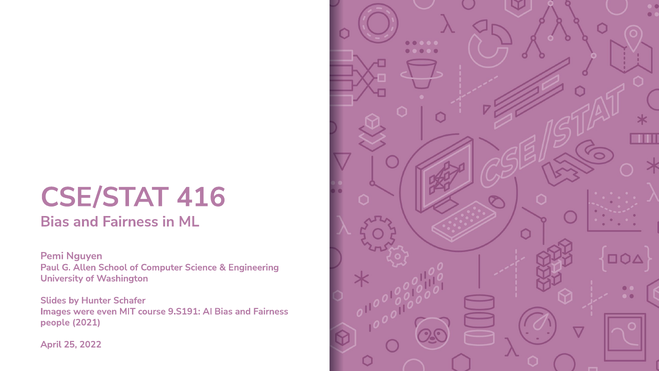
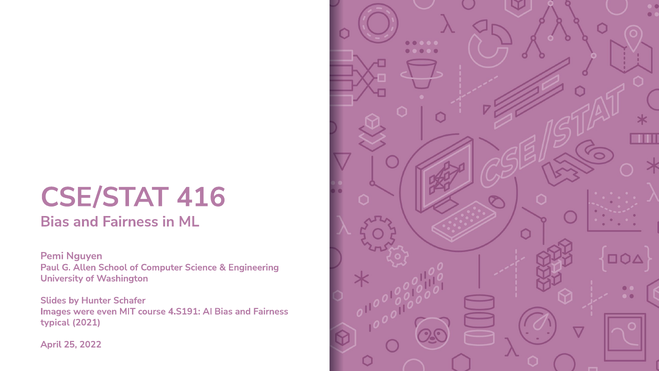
9.S191: 9.S191 -> 4.S191 (184, 311)
people: people -> typical (55, 322)
